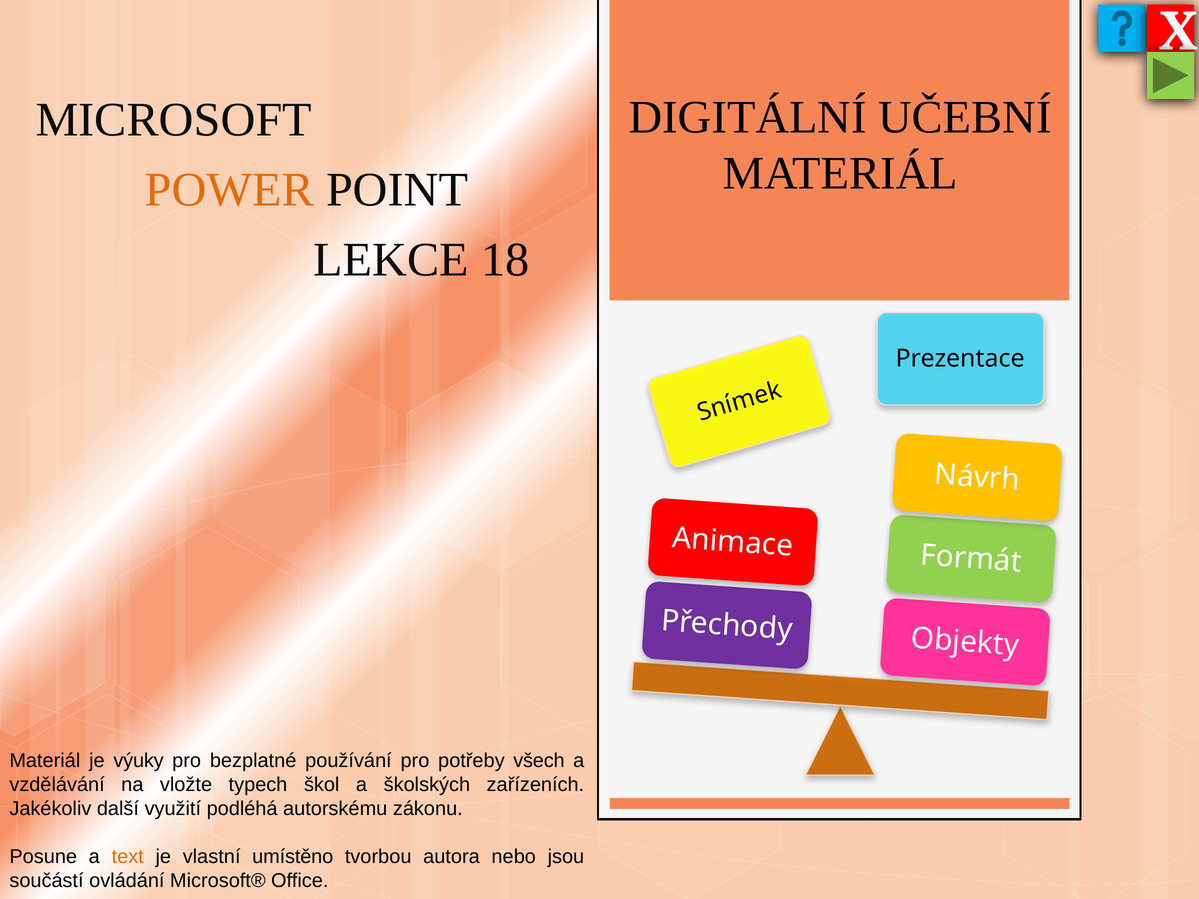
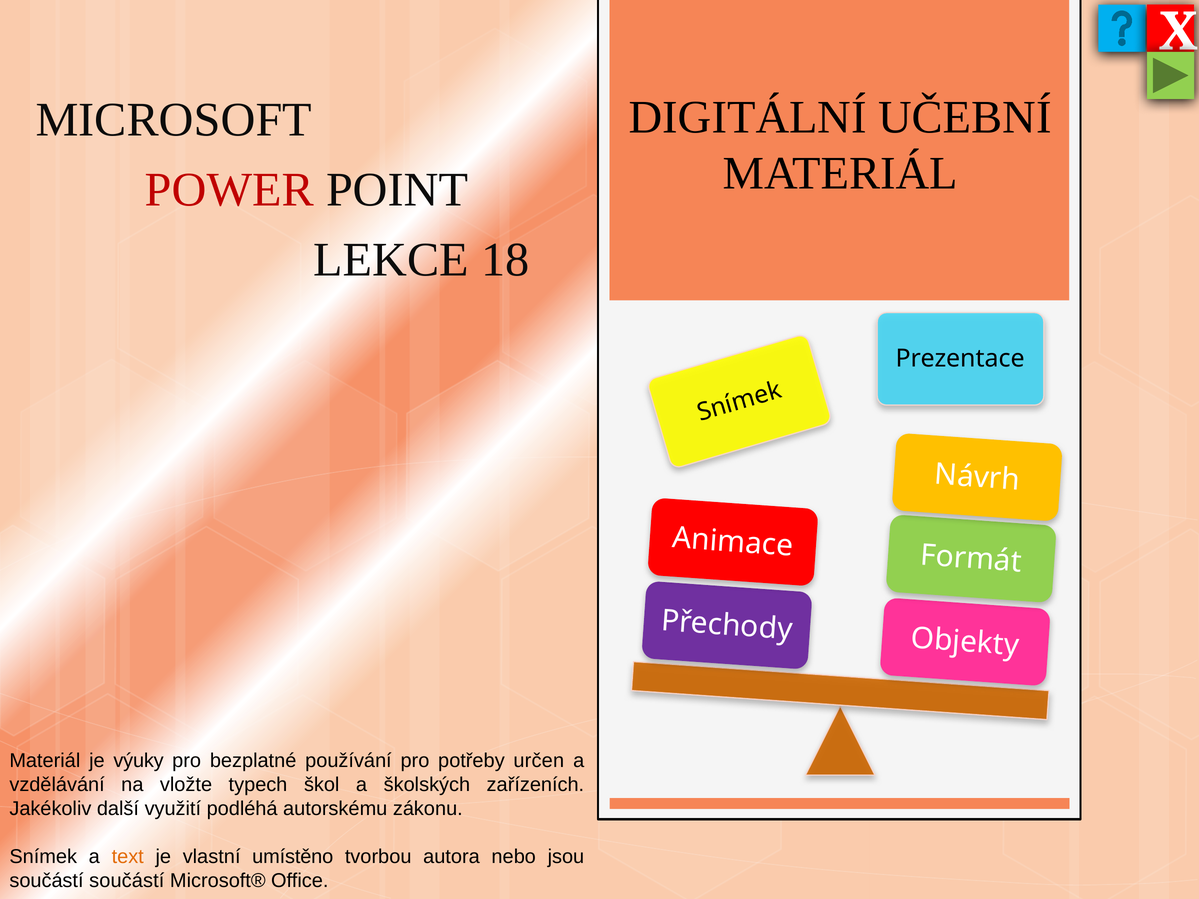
POWER colour: orange -> red (229, 190)
všech: všech -> určen (539, 761)
Posune: Posune -> Snímek (43, 857)
součástí ovládání: ovládání -> součástí (127, 881)
